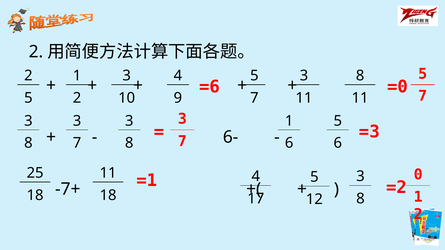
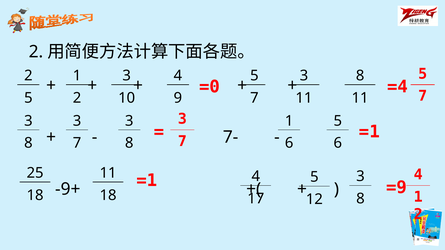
=6: =6 -> =0 (209, 87)
=0: =0 -> =4 (398, 87)
=3: =3 -> =1 (369, 132)
6-: 6- -> 7- (231, 137)
=1 0: 0 -> 4 (418, 175)
=2: =2 -> =9 (397, 188)
-7+: -7+ -> -9+ (68, 189)
